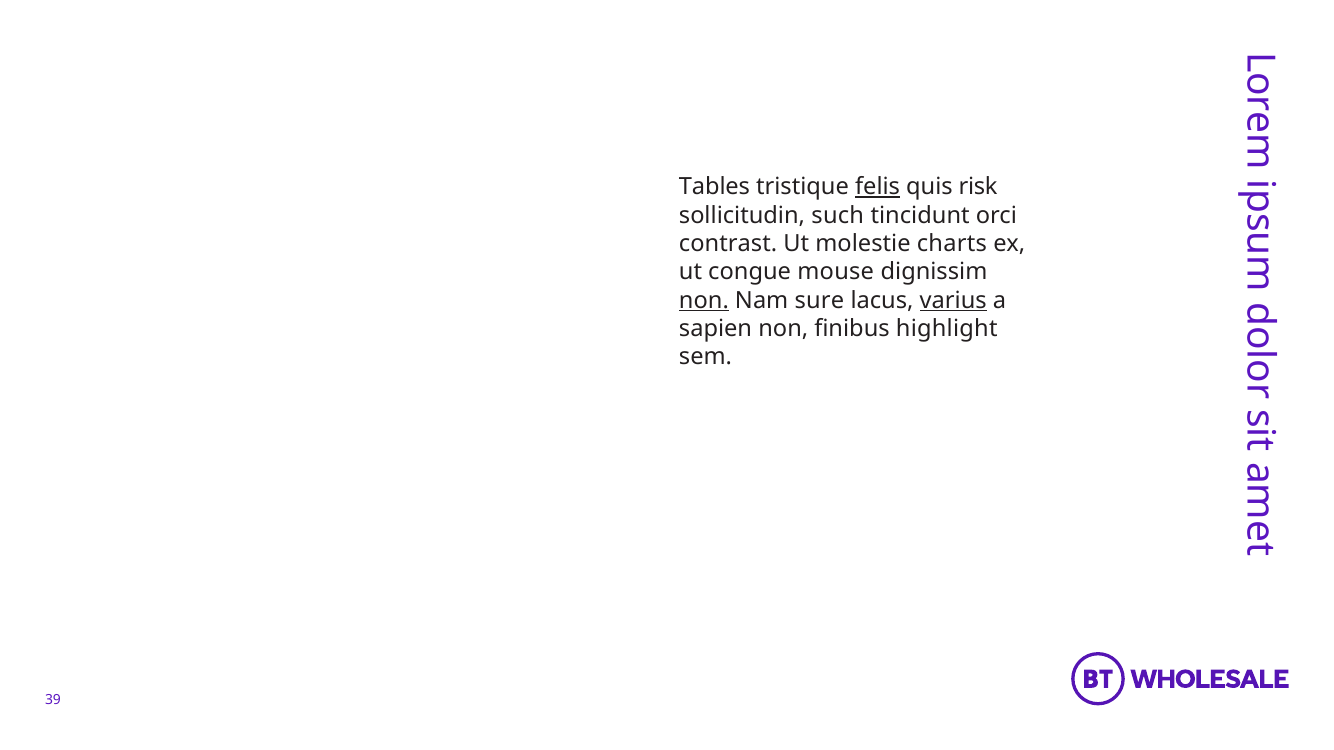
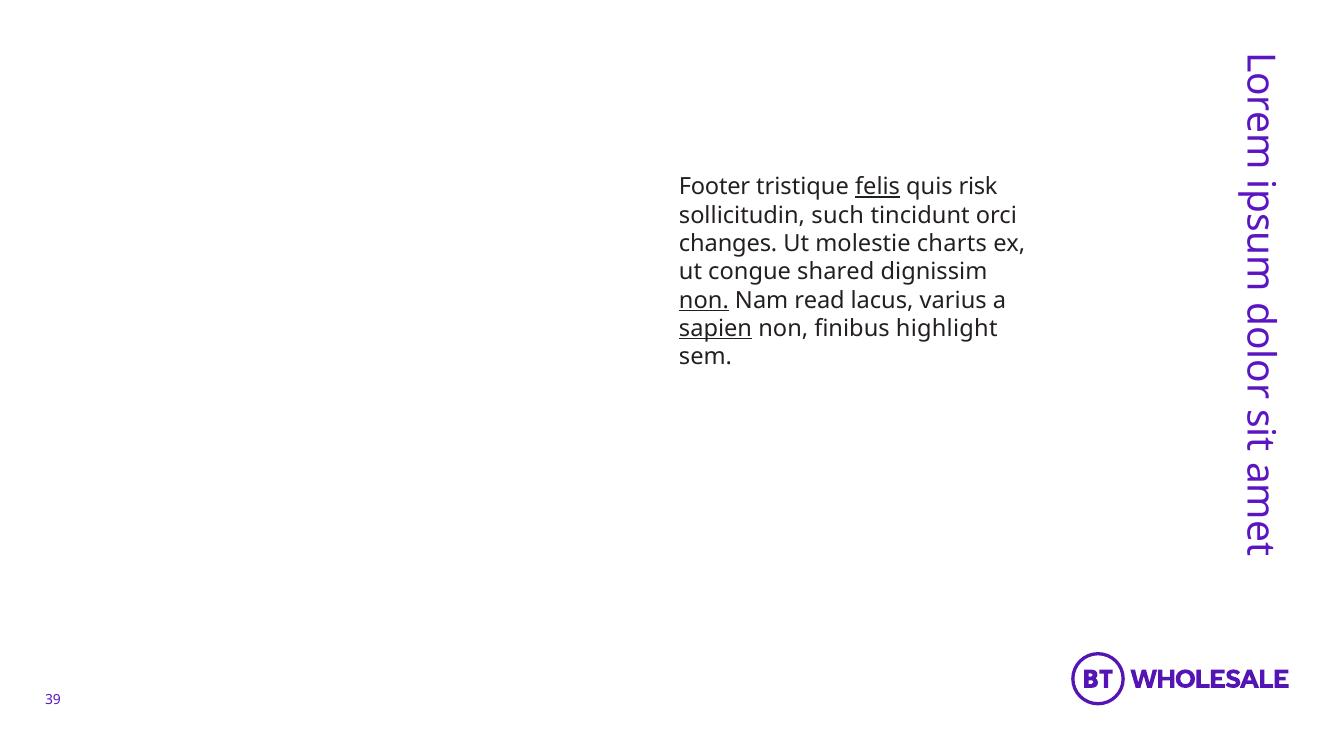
Tables: Tables -> Footer (715, 187)
contrast: contrast -> changes (728, 244)
mouse: mouse -> shared (836, 272)
sure: sure -> read (820, 300)
varius underline: present -> none (953, 300)
sapien underline: none -> present (716, 329)
